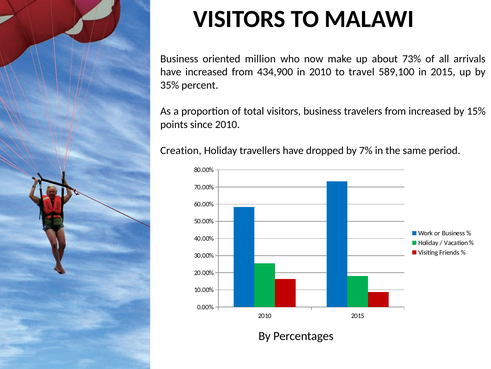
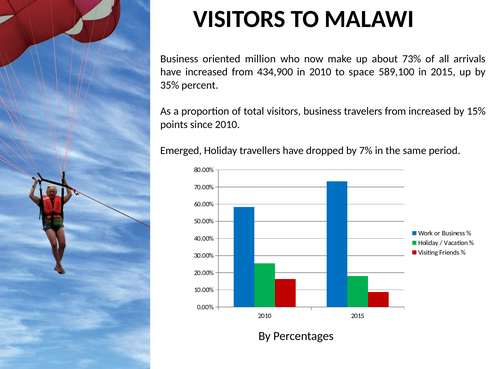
travel: travel -> space (362, 72)
Creation: Creation -> Emerged (181, 150)
